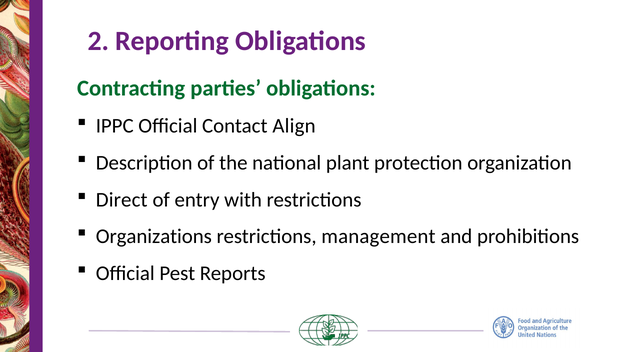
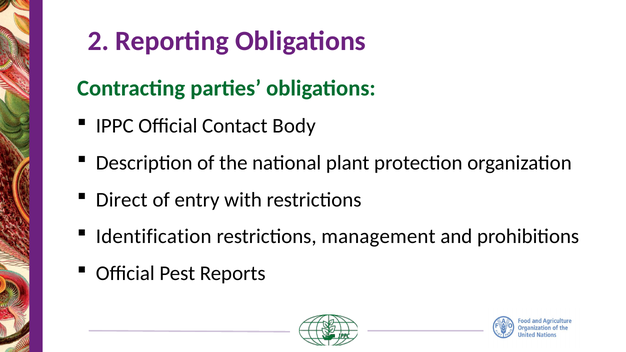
Align: Align -> Body (294, 126)
Organizations: Organizations -> Identification (154, 237)
